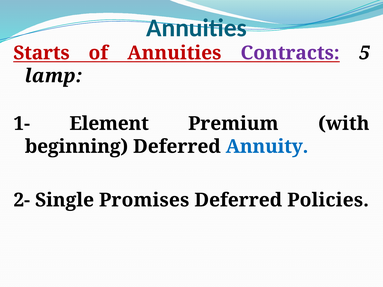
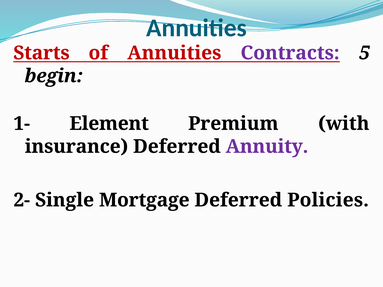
lamp: lamp -> begin (54, 76)
beginning: beginning -> insurance (77, 147)
Annuity colour: blue -> purple (267, 147)
Promises: Promises -> Mortgage (144, 200)
